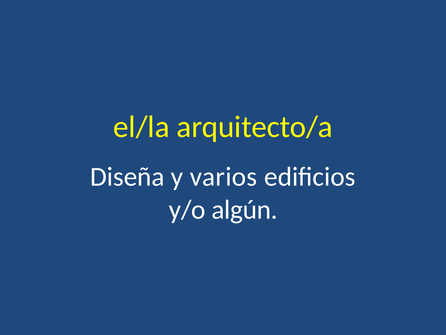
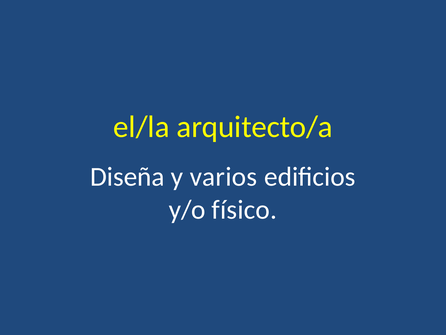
algún: algún -> físico (244, 209)
